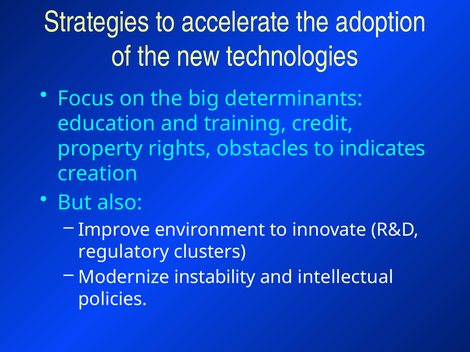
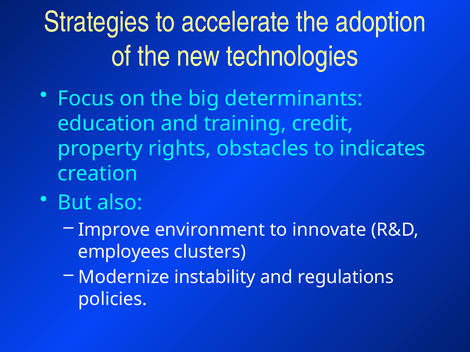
regulatory: regulatory -> employees (124, 252)
intellectual: intellectual -> regulations (346, 278)
